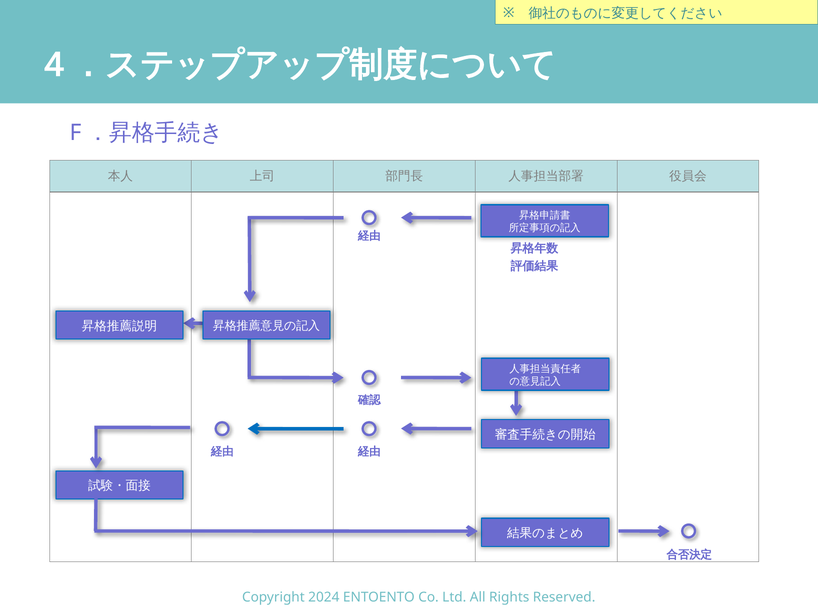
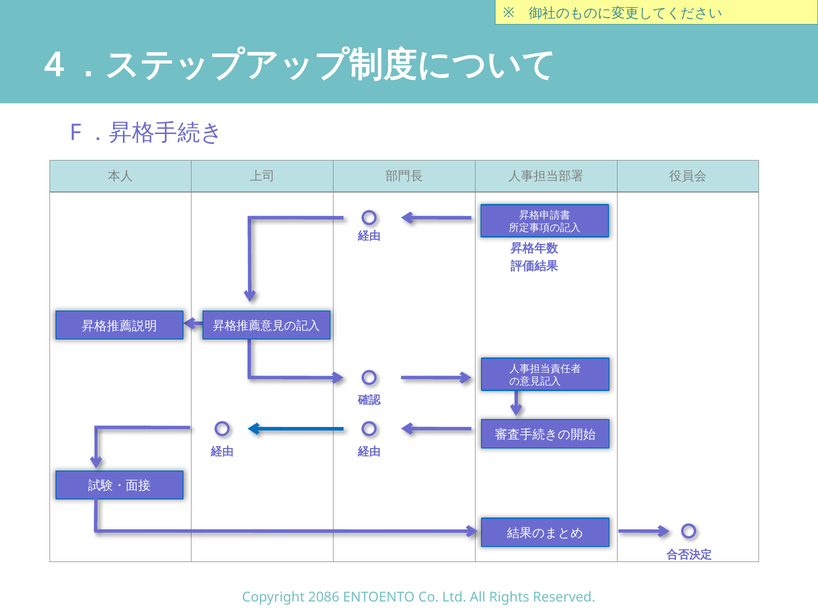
2024: 2024 -> 2086 (324, 597)
